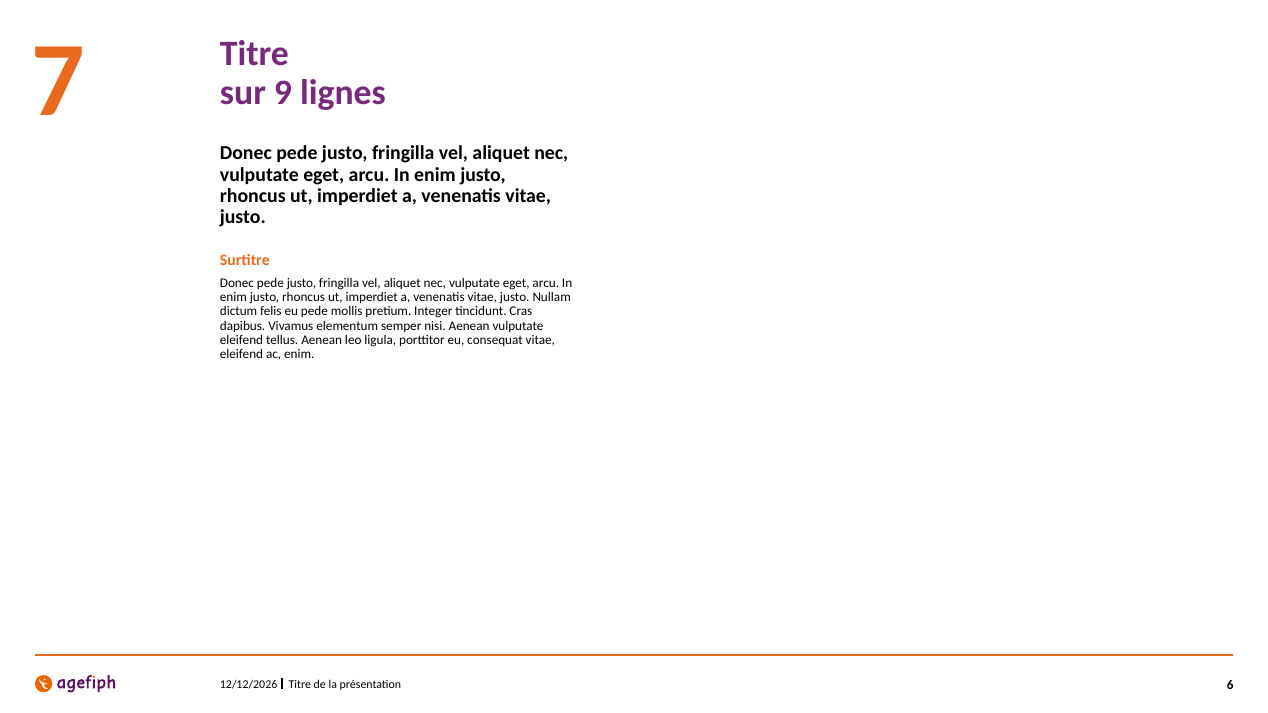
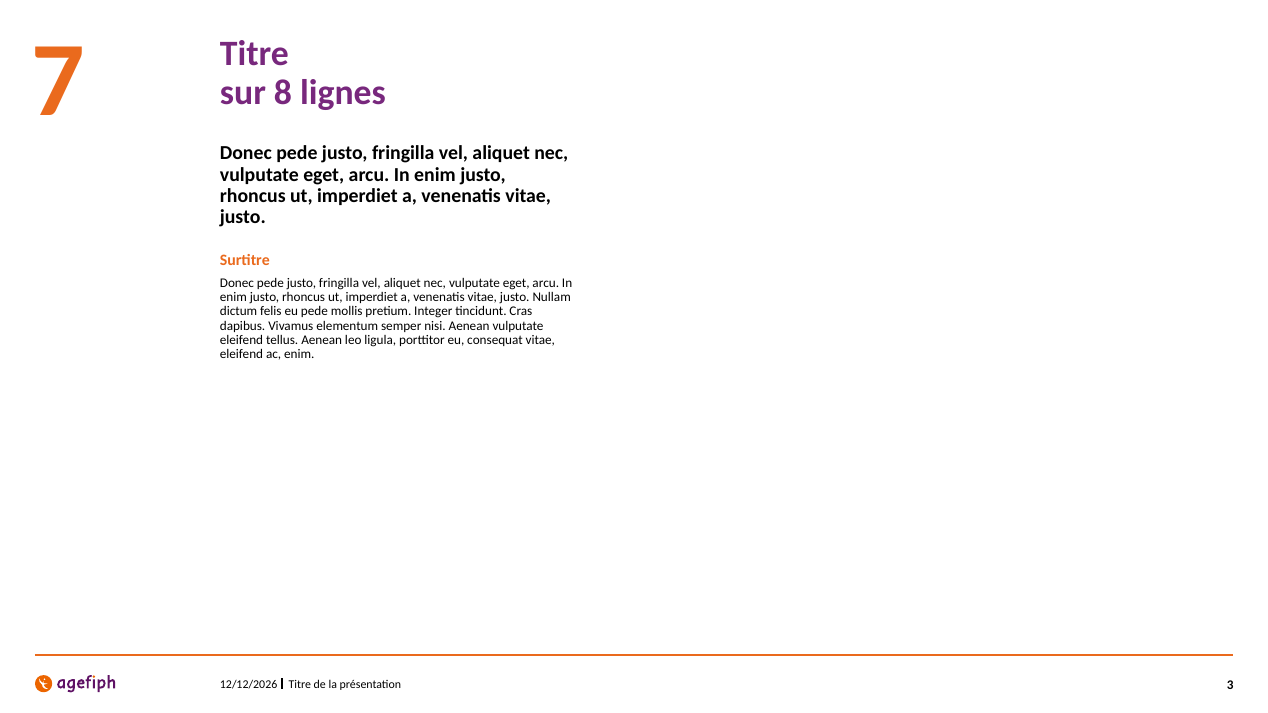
9: 9 -> 8 (283, 92)
6: 6 -> 3 (1230, 685)
